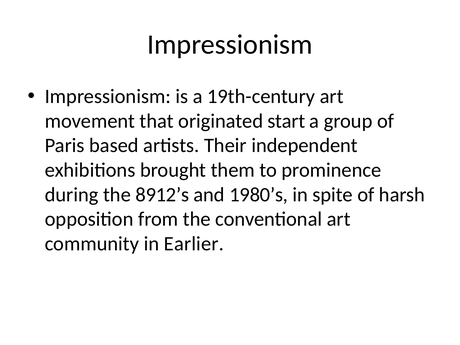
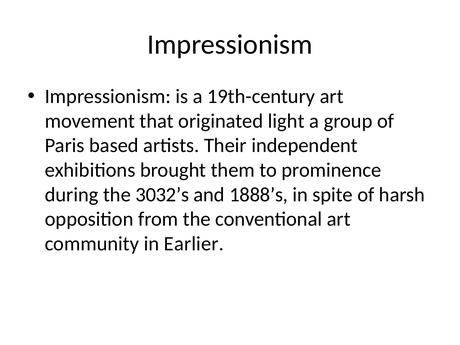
start: start -> light (286, 121)
8912’s: 8912’s -> 3032’s (162, 195)
1980’s: 1980’s -> 1888’s (259, 195)
